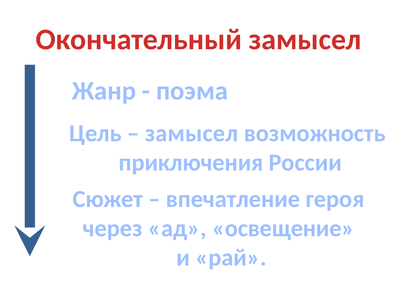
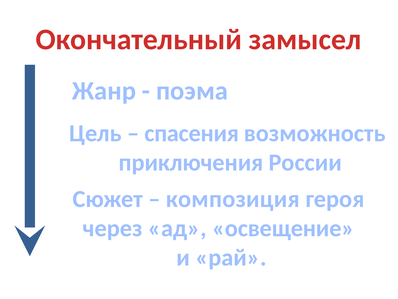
замысел: замысел -> спасения (192, 133)
впечатление: впечатление -> композиция (233, 199)
